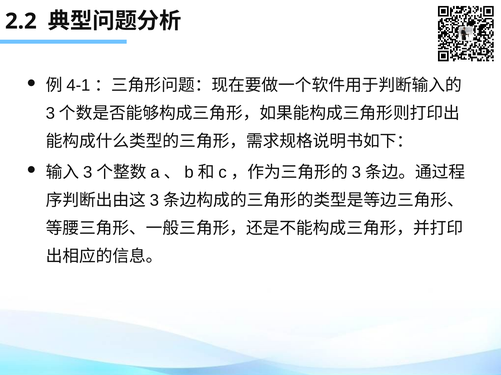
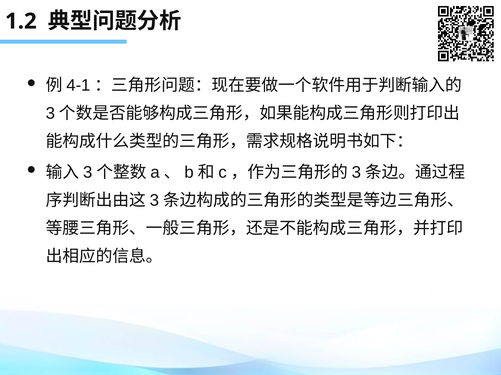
2.2: 2.2 -> 1.2 (21, 21)
